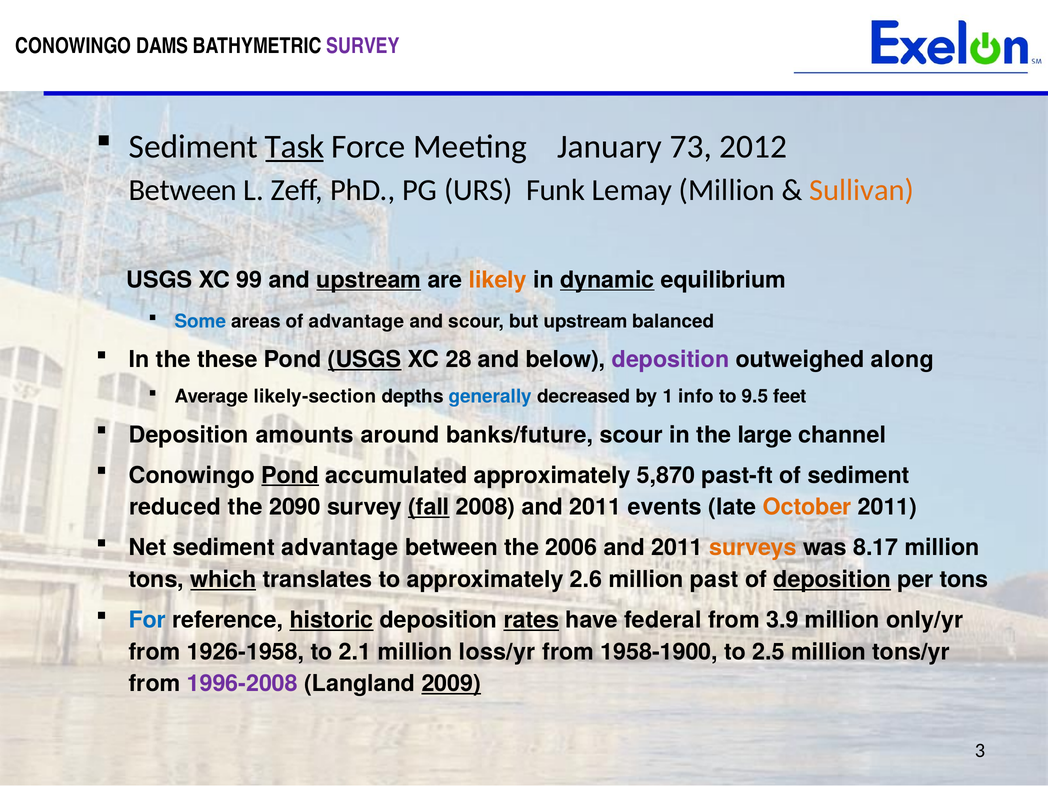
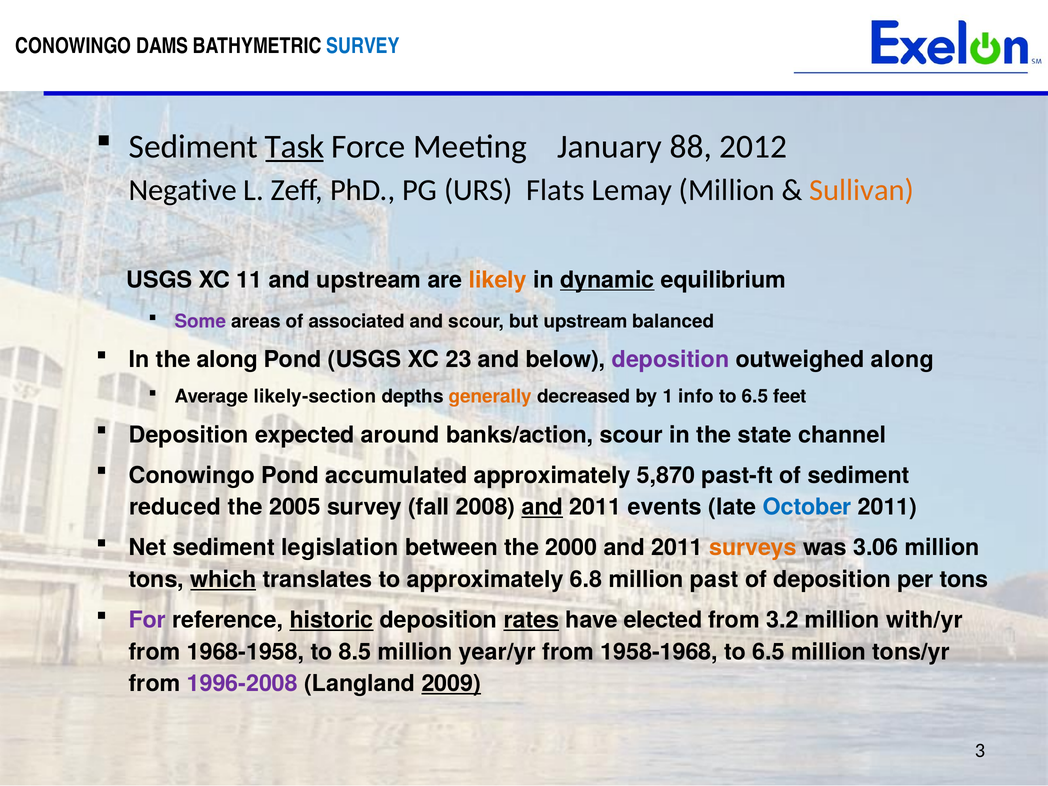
SURVEY colour: purple -> blue (363, 46)
73: 73 -> 88 (691, 147)
Between: Between -> Negative (183, 190)
Funk: Funk -> Flats (555, 190)
99: 99 -> 11 (249, 280)
upstream underline: present -> none (369, 280)
Some colour: blue -> purple (200, 321)
of advantage: advantage -> associated (357, 321)
the these: these -> along (227, 360)
USGS underline: present -> none (365, 360)
28: 28 -> 23 (459, 360)
generally colour: blue -> orange (490, 397)
9.5: 9.5 -> 6.5 (755, 397)
amounts: amounts -> expected (305, 435)
banks/future: banks/future -> banks/action (520, 435)
large: large -> state (765, 435)
Pond underline: present -> none (290, 475)
2090: 2090 -> 2005 (295, 507)
fall underline: present -> none (429, 507)
and underline: none -> present (542, 507)
October colour: orange -> blue (807, 507)
sediment advantage: advantage -> legislation (340, 548)
2006: 2006 -> 2000 (571, 548)
8.17: 8.17 -> 3.06 (876, 548)
2.6: 2.6 -> 6.8 (586, 580)
deposition underline: present -> none (832, 580)
For colour: blue -> purple (147, 620)
federal: federal -> elected (663, 620)
3.9: 3.9 -> 3.2 (782, 620)
only/yr: only/yr -> with/yr (925, 620)
1926-1958: 1926-1958 -> 1968-1958 (246, 652)
2.1: 2.1 -> 8.5 (355, 652)
loss/yr: loss/yr -> year/yr (497, 652)
1958-1900: 1958-1900 -> 1958-1968 (659, 652)
2.5: 2.5 -> 6.5 (769, 652)
